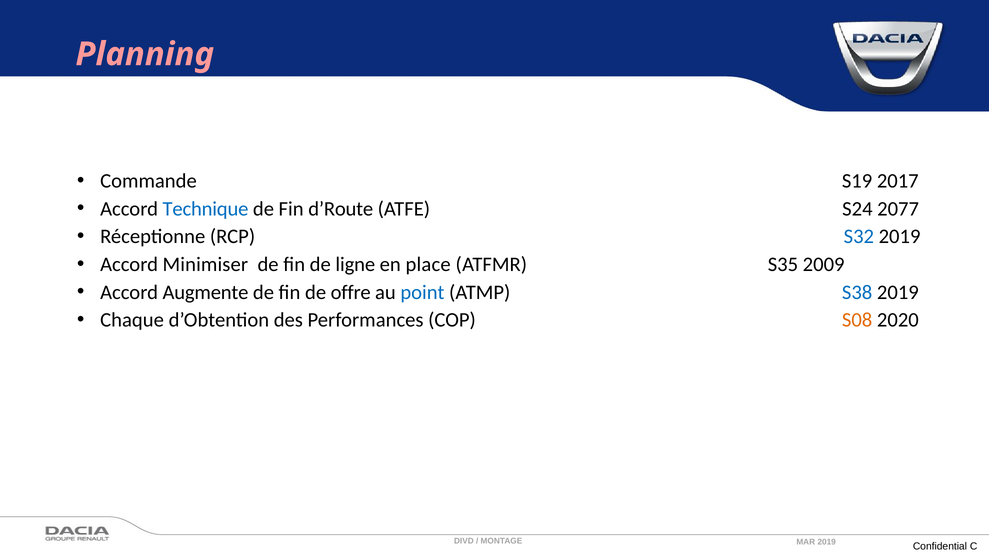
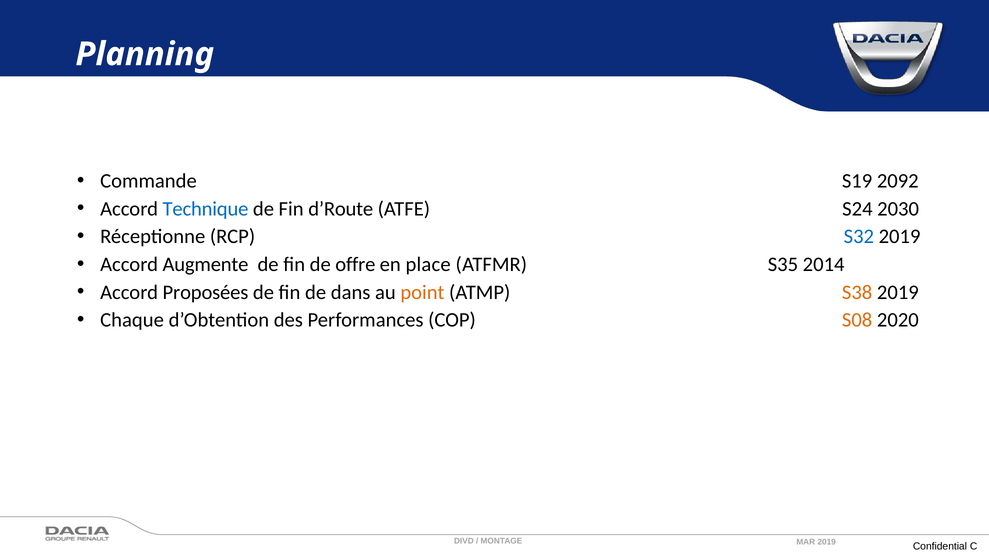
Planning colour: pink -> white (145, 54)
2017: 2017 -> 2092 (898, 181)
2077: 2077 -> 2030 (898, 209)
Minimiser: Minimiser -> Augmente (206, 265)
ligne: ligne -> offre (355, 265)
2009: 2009 -> 2014 (824, 265)
Augmente: Augmente -> Proposées (205, 292)
offre: offre -> dans (351, 292)
point colour: blue -> orange (422, 292)
S38 colour: blue -> orange (857, 292)
